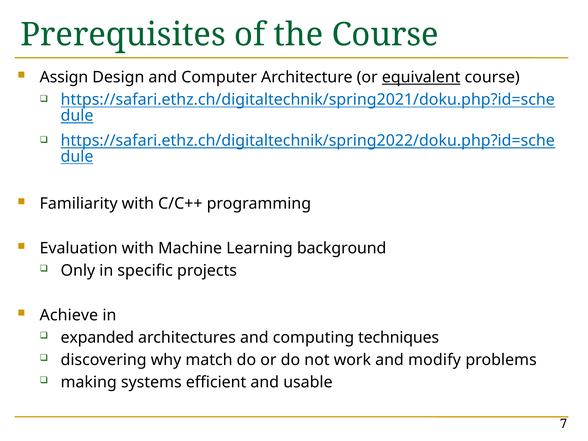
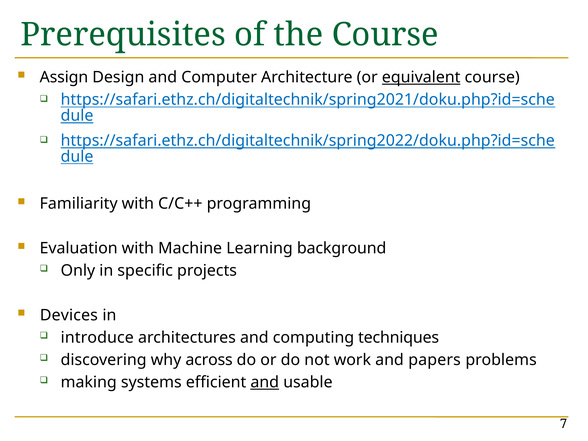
Achieve: Achieve -> Devices (69, 315)
expanded: expanded -> introduce (97, 338)
match: match -> across (209, 360)
modify: modify -> papers (435, 360)
and underline: none -> present (265, 382)
